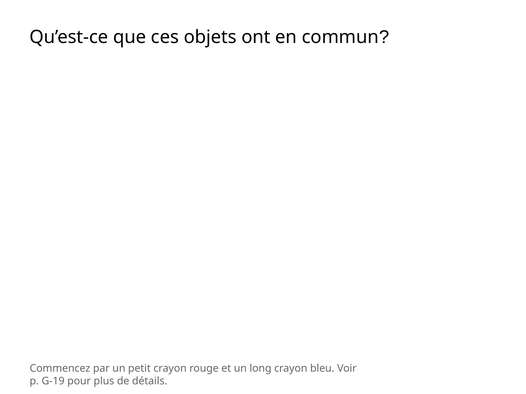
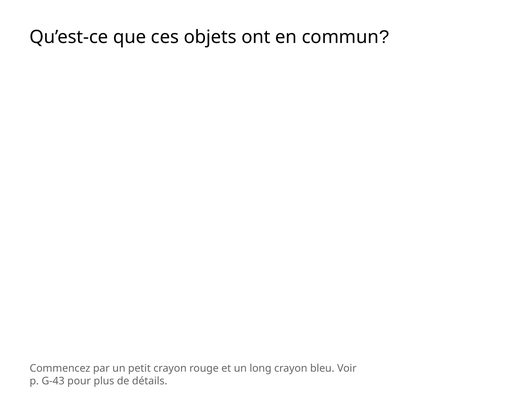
G-19: G-19 -> G-43 (53, 382)
